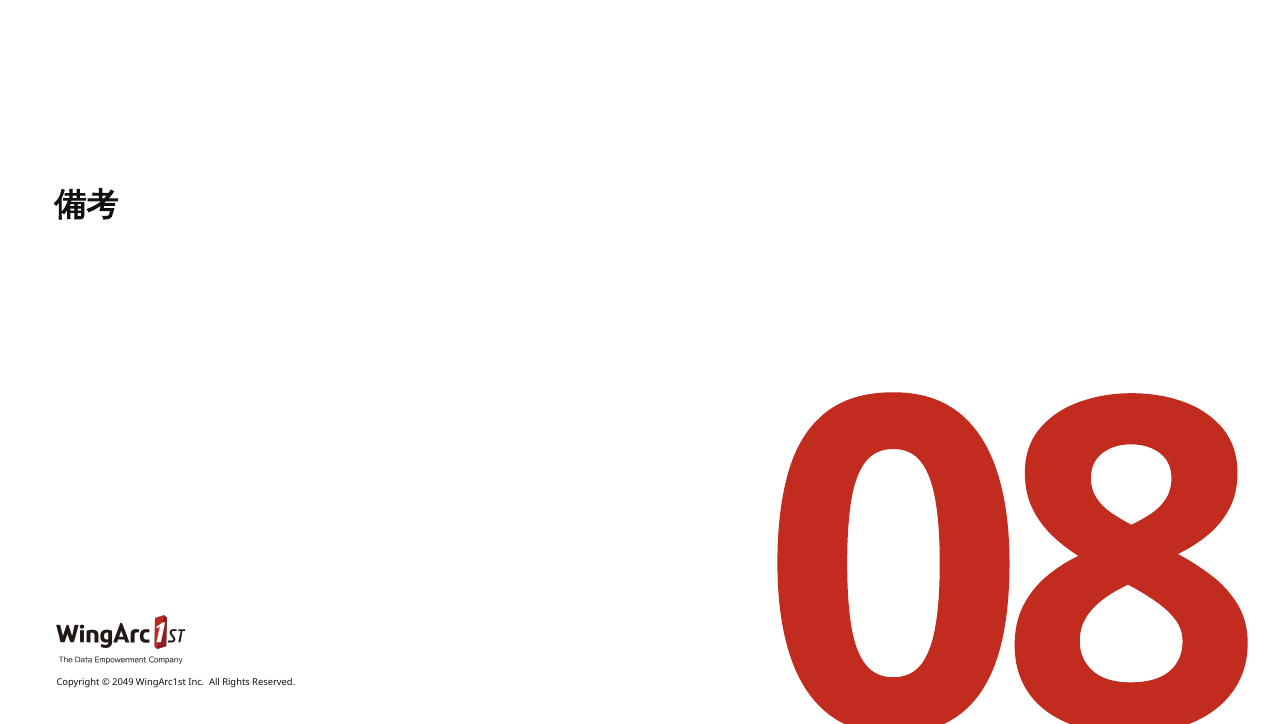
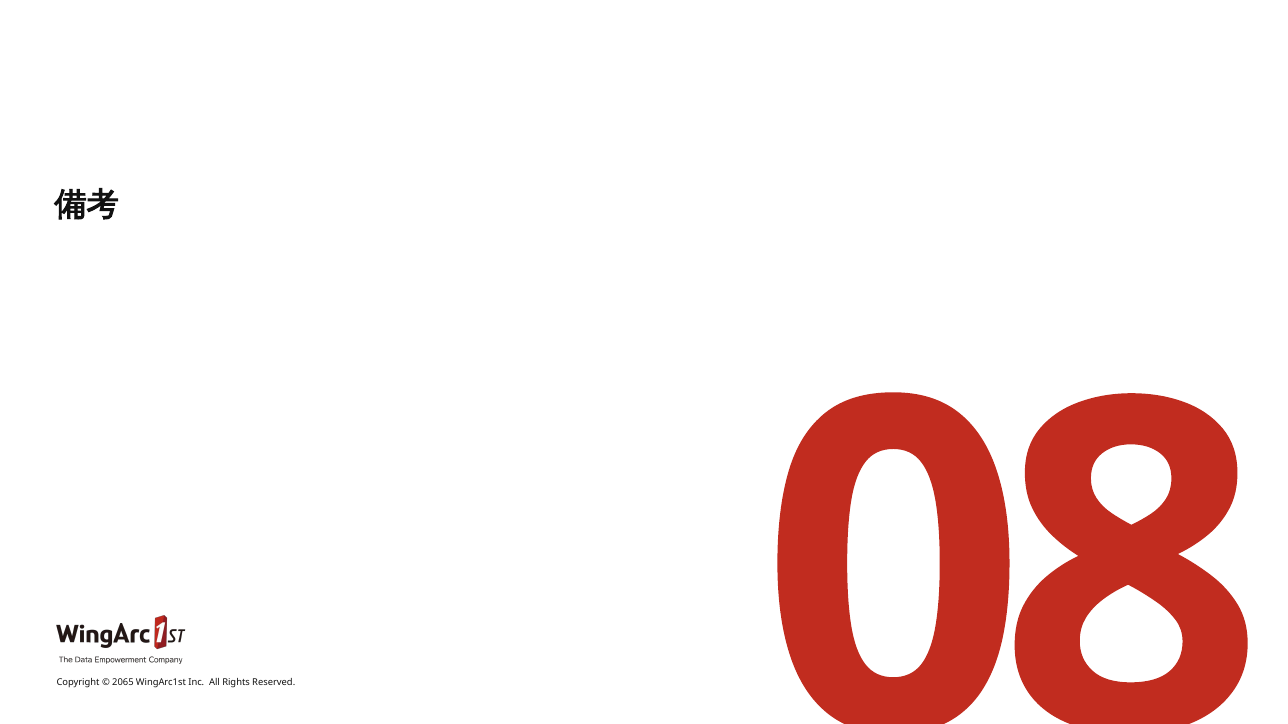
2049: 2049 -> 2065 (123, 683)
